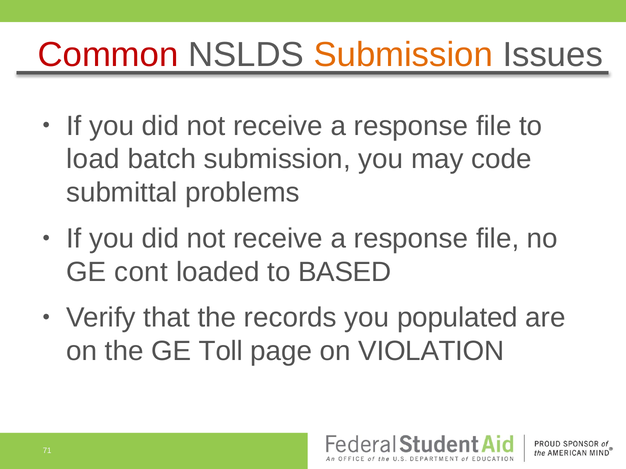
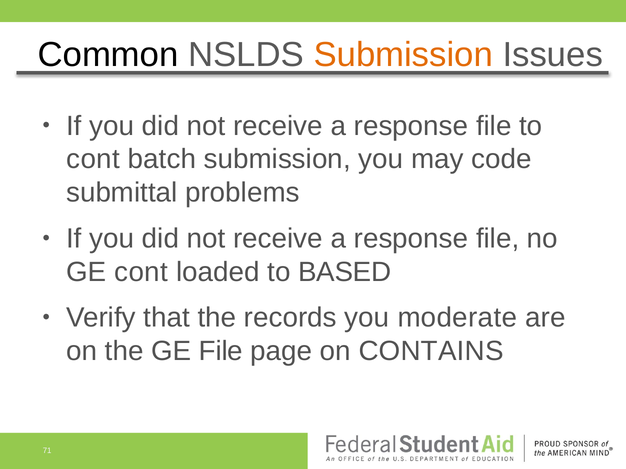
Common colour: red -> black (108, 55)
load: load -> cont (93, 159)
populated: populated -> moderate (457, 318)
GE Toll: Toll -> File (221, 351)
VIOLATION: VIOLATION -> CONTAINS (431, 351)
